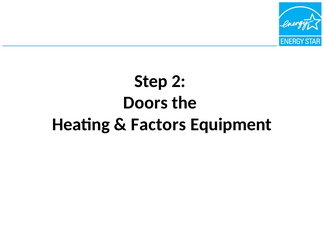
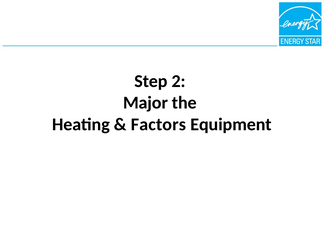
Doors: Doors -> Major (145, 103)
